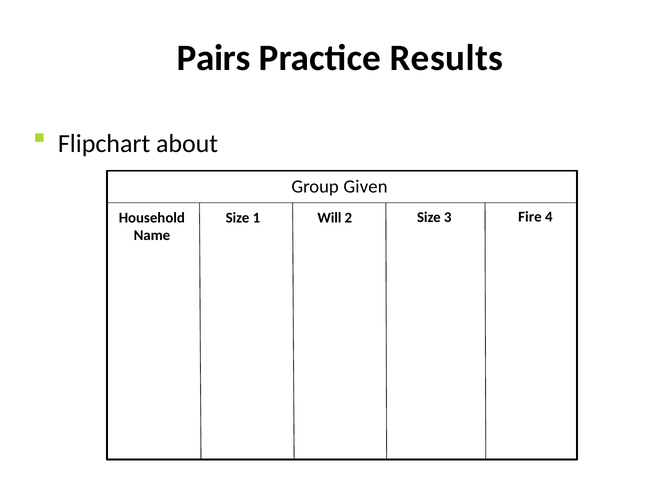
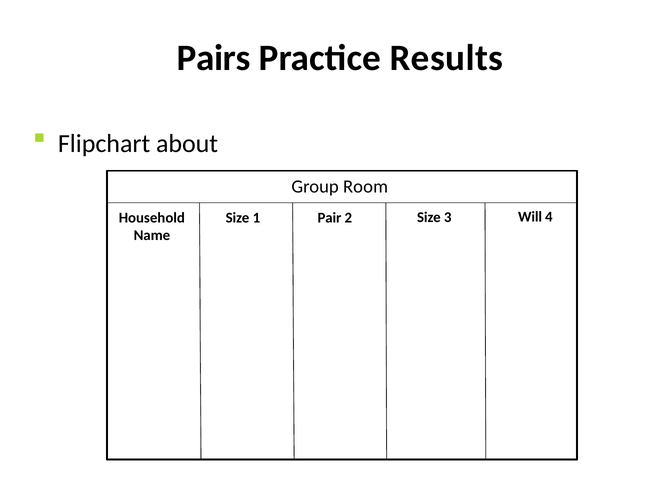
Given: Given -> Room (366, 187)
Will: Will -> Pair (329, 218)
Fire: Fire -> Will (530, 217)
